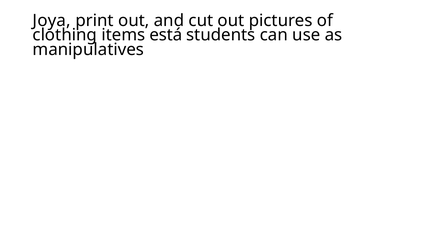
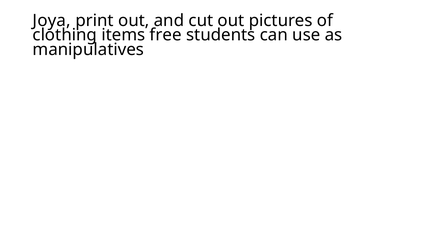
está: está -> free (166, 35)
